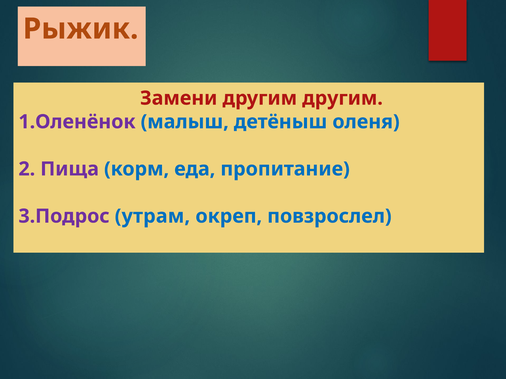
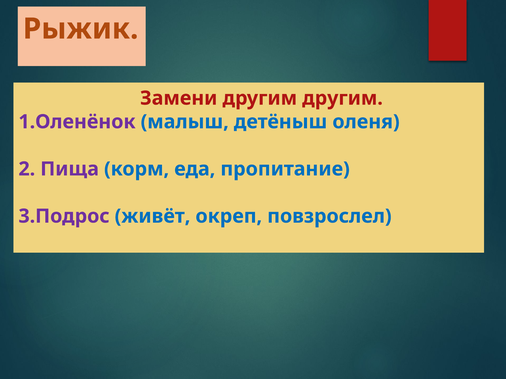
утрам: утрам -> живёт (153, 216)
